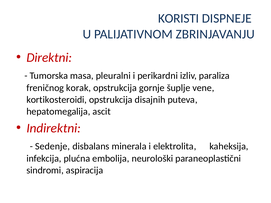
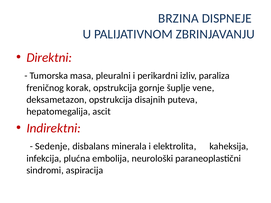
KORISTI: KORISTI -> BRZINA (178, 18)
kortikosteroidi: kortikosteroidi -> deksametazon (57, 100)
